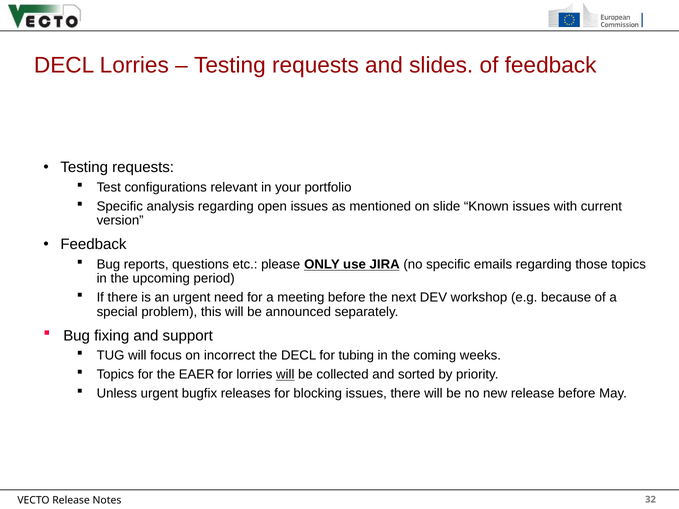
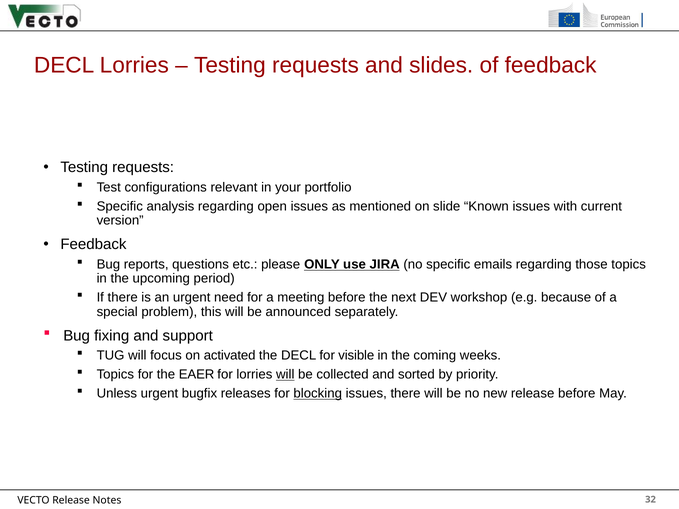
incorrect: incorrect -> activated (230, 356)
tubing: tubing -> visible (356, 356)
blocking underline: none -> present (318, 394)
